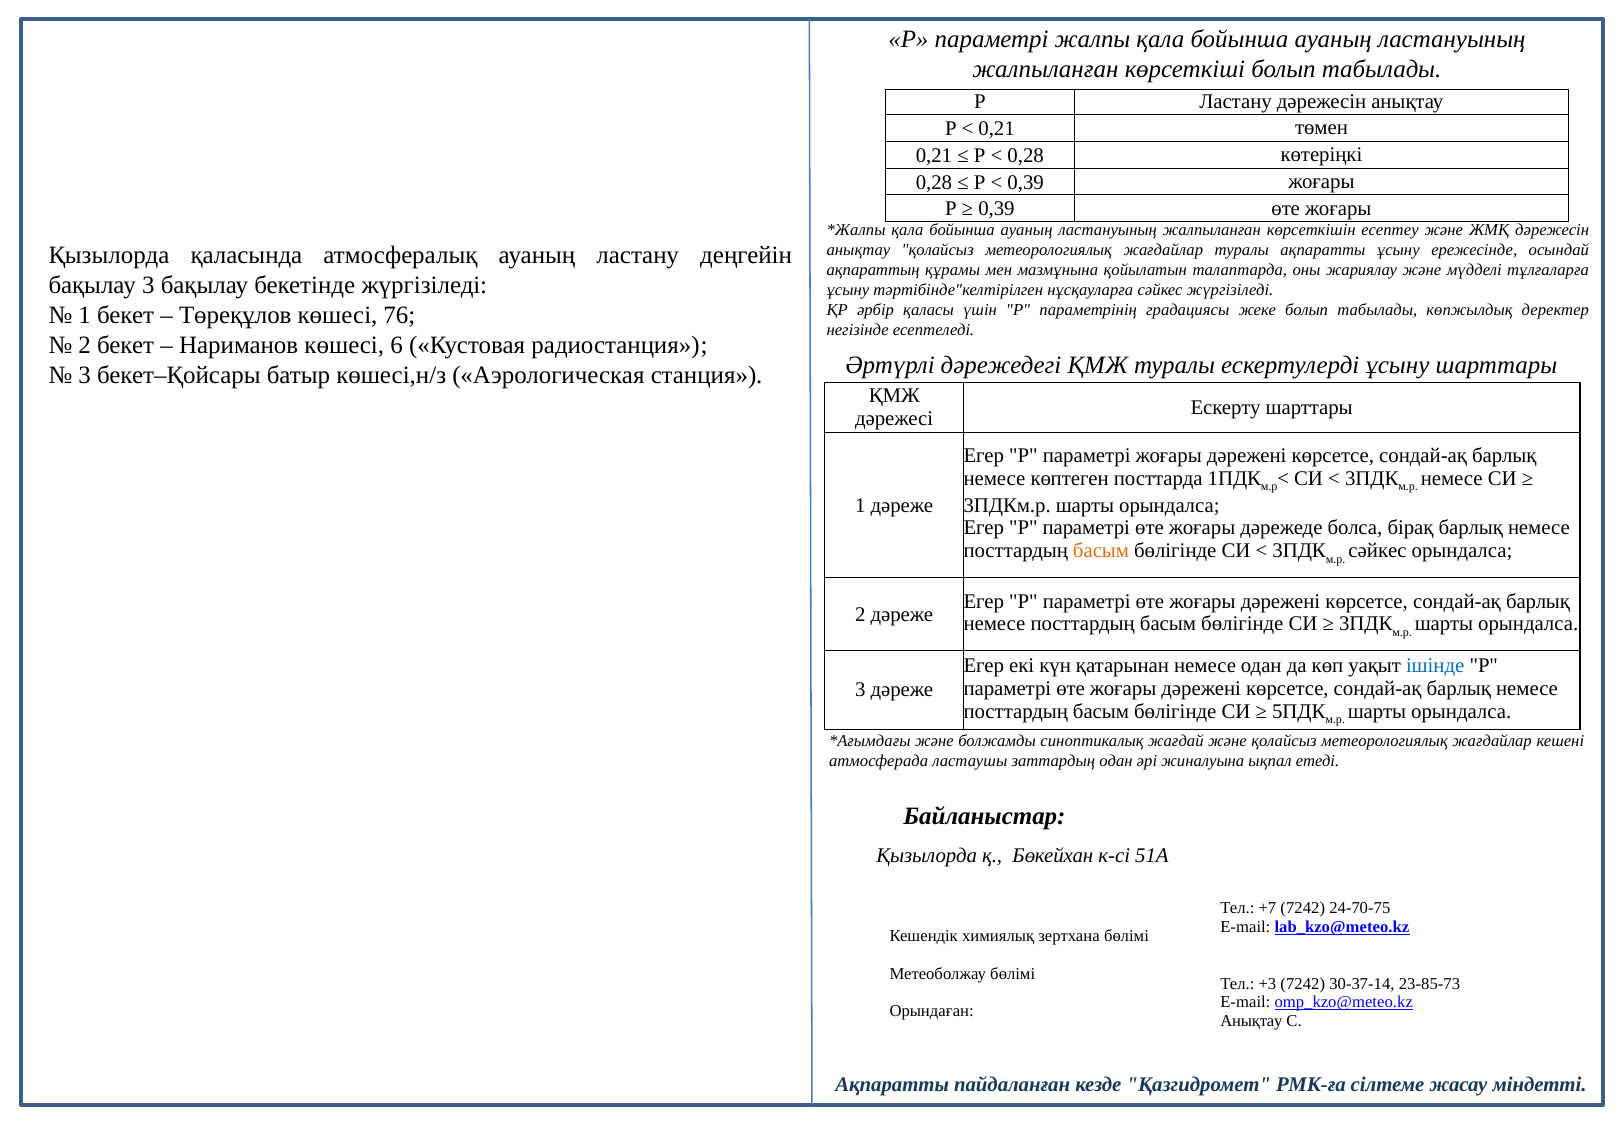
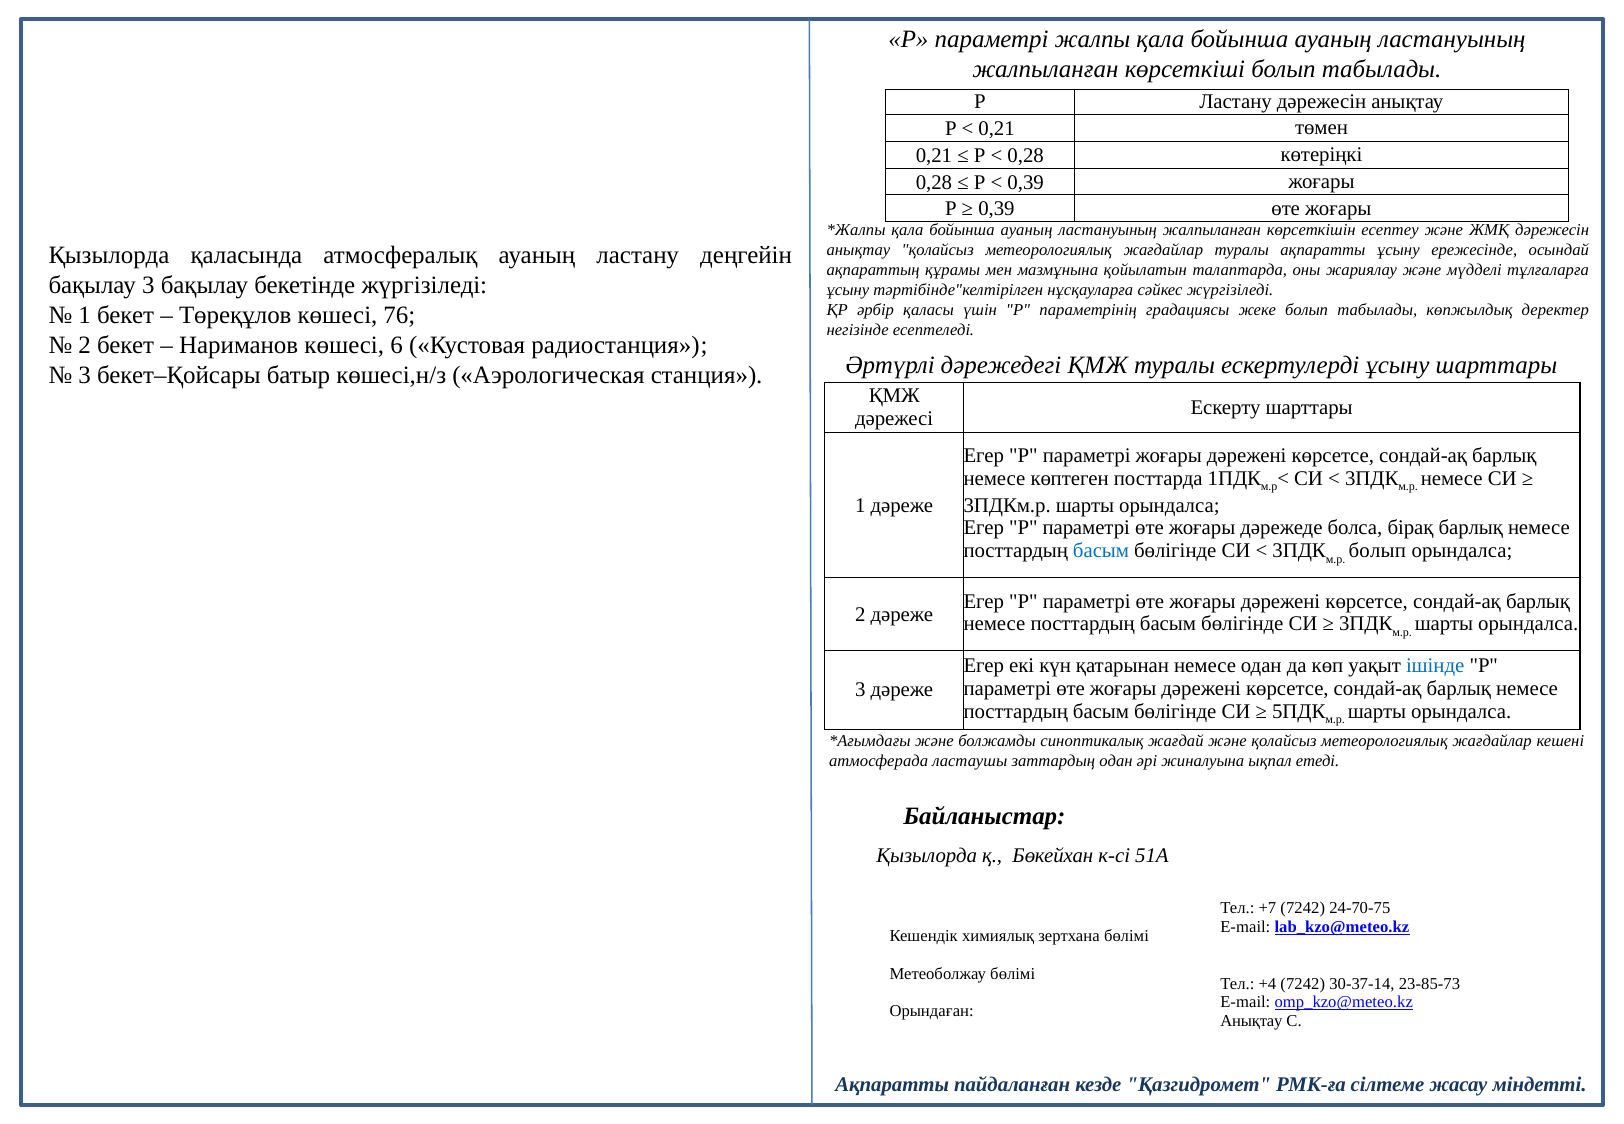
басым colour: orange -> blue (1101, 551)
сәйкес: сәйкес -> болып (1377, 551)
+3: +3 -> +4 (1267, 984)
